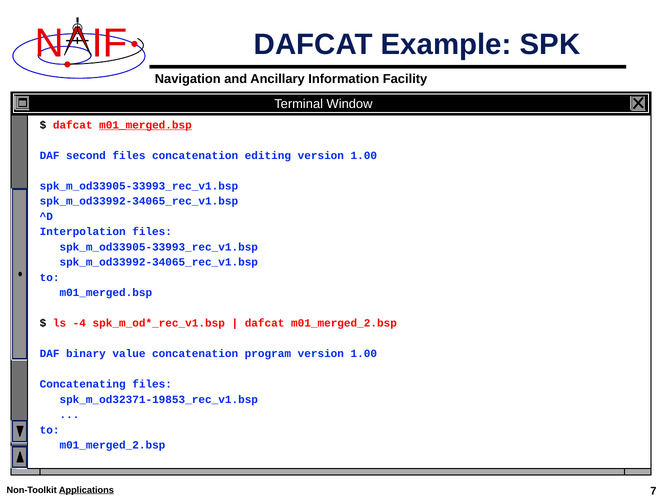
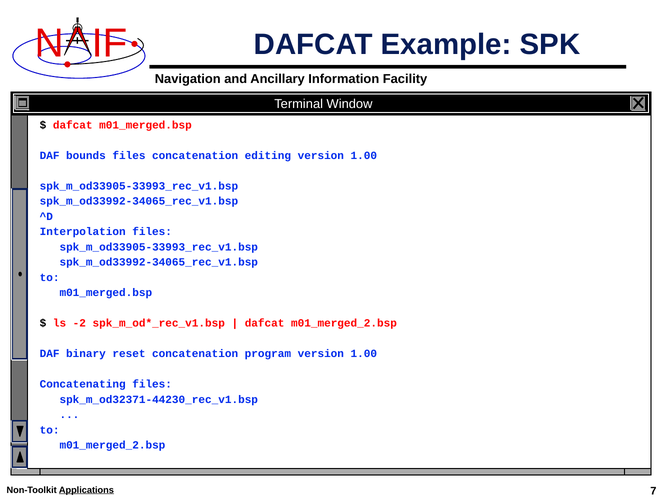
m01_merged.bsp underline: present -> none (146, 125)
second: second -> bounds (86, 155)
-4: -4 -> -2 (79, 323)
value: value -> reset (129, 353)
spk_m_od32371-19853_rec_v1.bsp: spk_m_od32371-19853_rec_v1.bsp -> spk_m_od32371-44230_rec_v1.bsp (159, 399)
